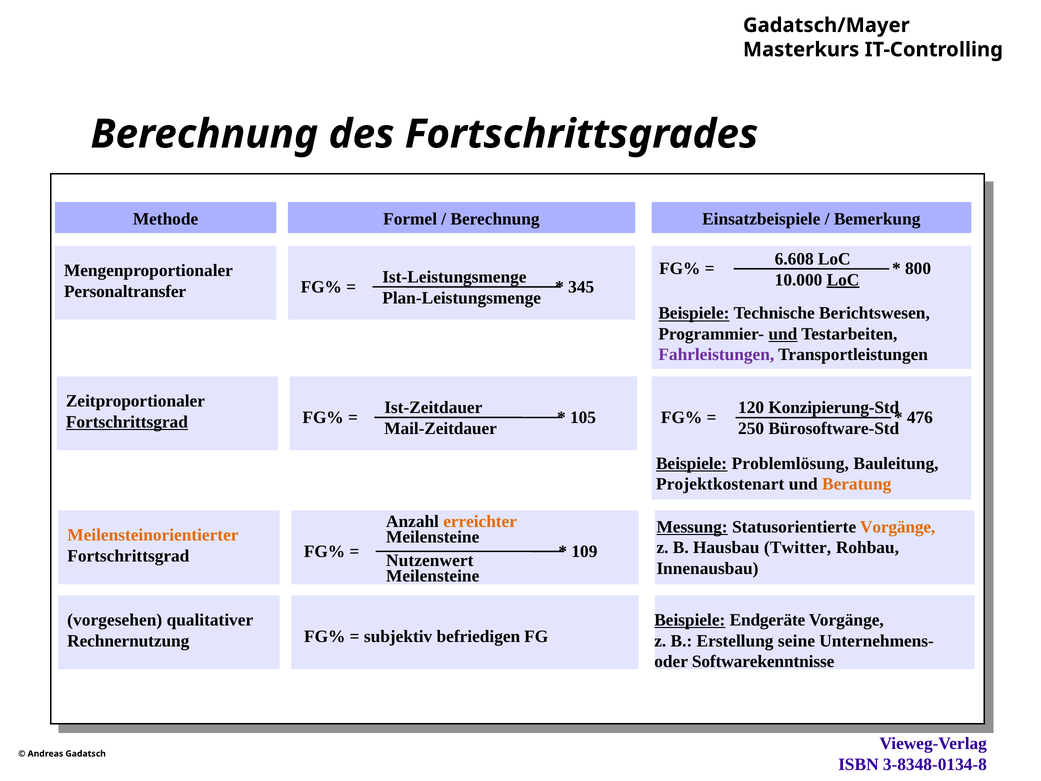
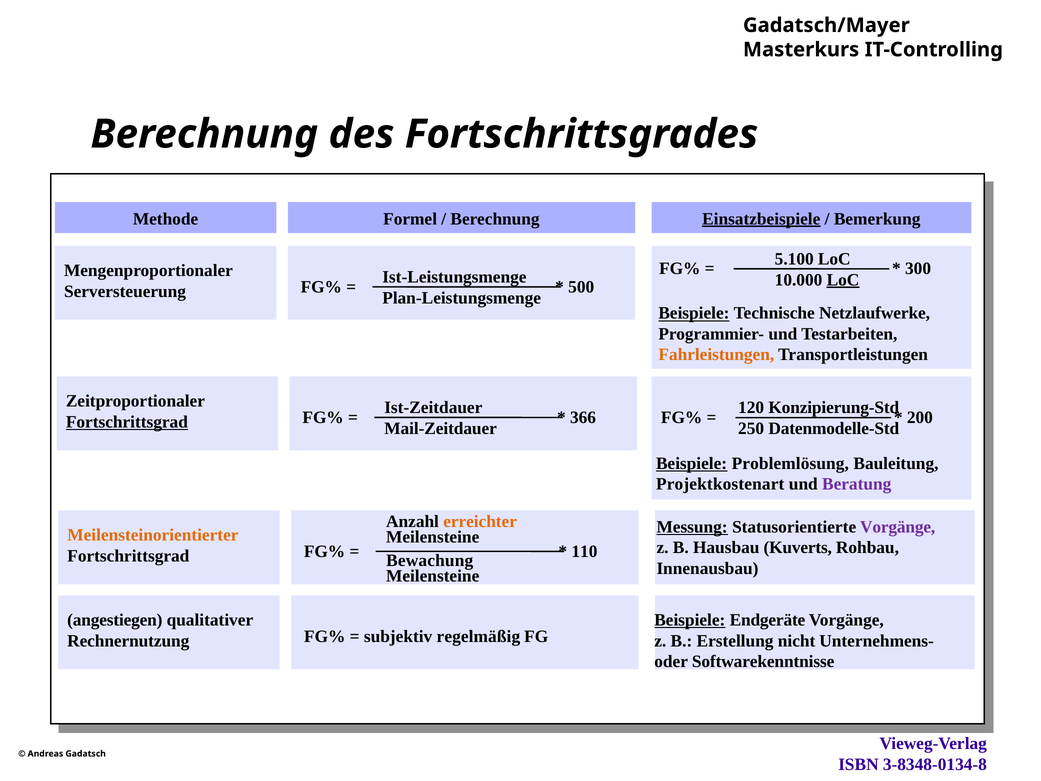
Einsatzbeispiele underline: none -> present (761, 219)
6.608: 6.608 -> 5.100 (794, 259)
800: 800 -> 300 (918, 269)
Personaltransfer: Personaltransfer -> Serversteuerung (125, 291)
345: 345 -> 500 (581, 287)
Berichtswesen: Berichtswesen -> Netzlaufwerke (875, 313)
und underline: present -> none (783, 334)
Fahrleistungen colour: purple -> orange (716, 355)
476: 476 -> 200 (920, 417)
105: 105 -> 366 (583, 417)
Bürosoftware-Std: Bürosoftware-Std -> Datenmodelle-Std (834, 428)
Beratung colour: orange -> purple (857, 484)
Vorgänge colour: orange -> purple (898, 527)
Twitter: Twitter -> Kuverts (798, 548)
109: 109 -> 110 (584, 551)
Nutzenwert: Nutzenwert -> Bewachung (430, 560)
vorgesehen: vorgesehen -> angestiegen (115, 620)
befriedigen: befriedigen -> regelmäßig (478, 636)
seine: seine -> nicht (797, 641)
